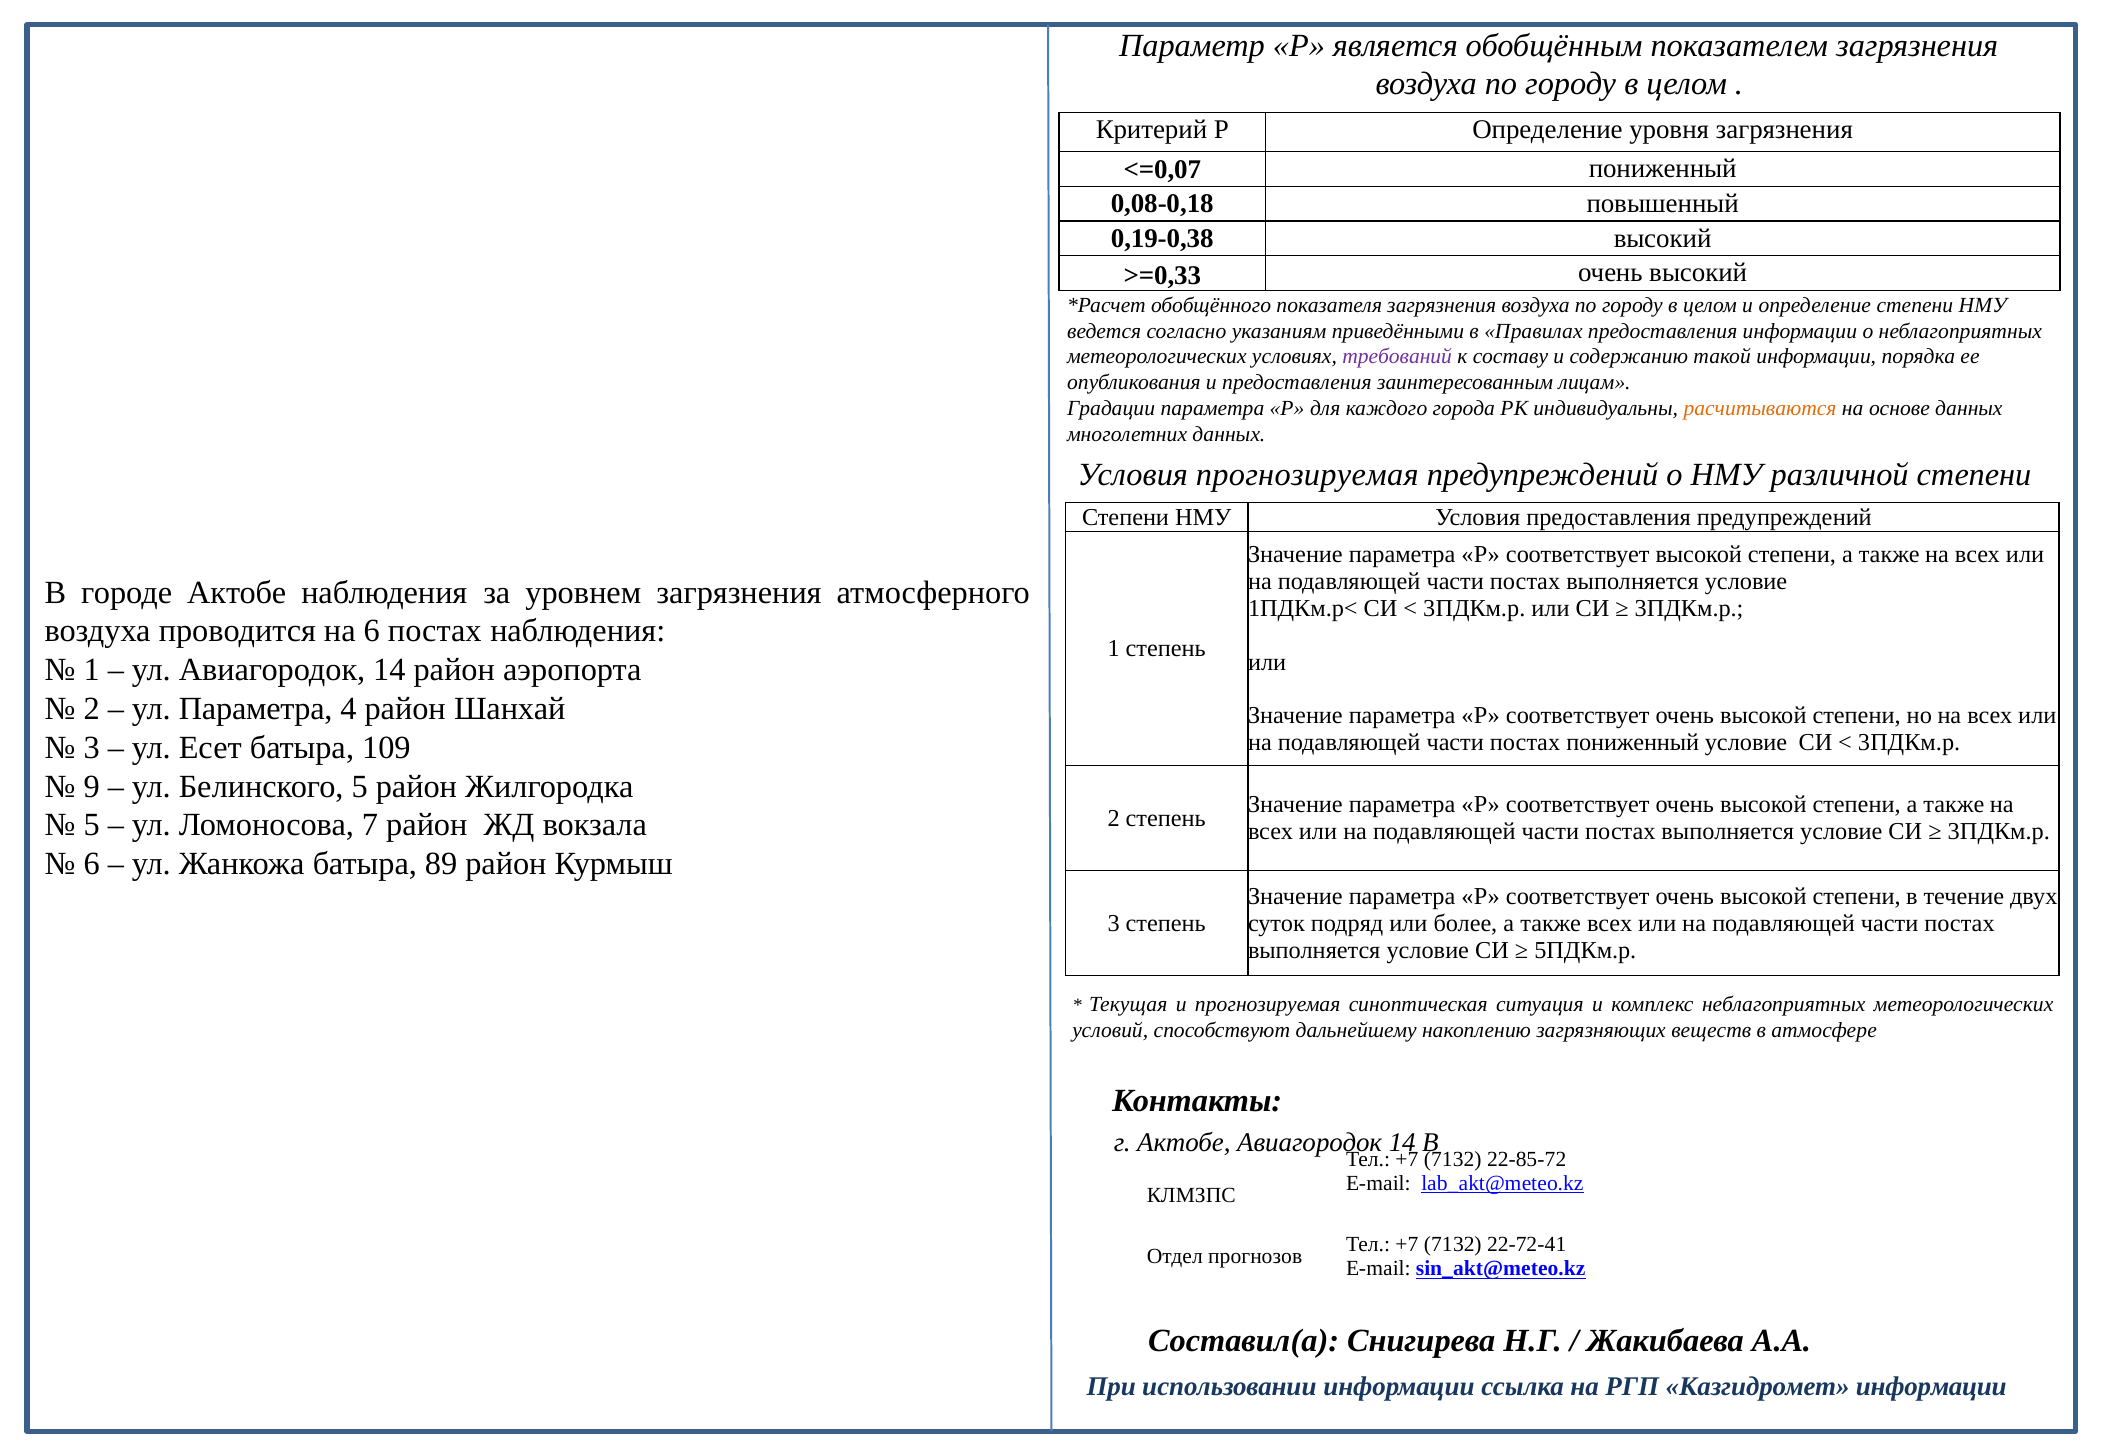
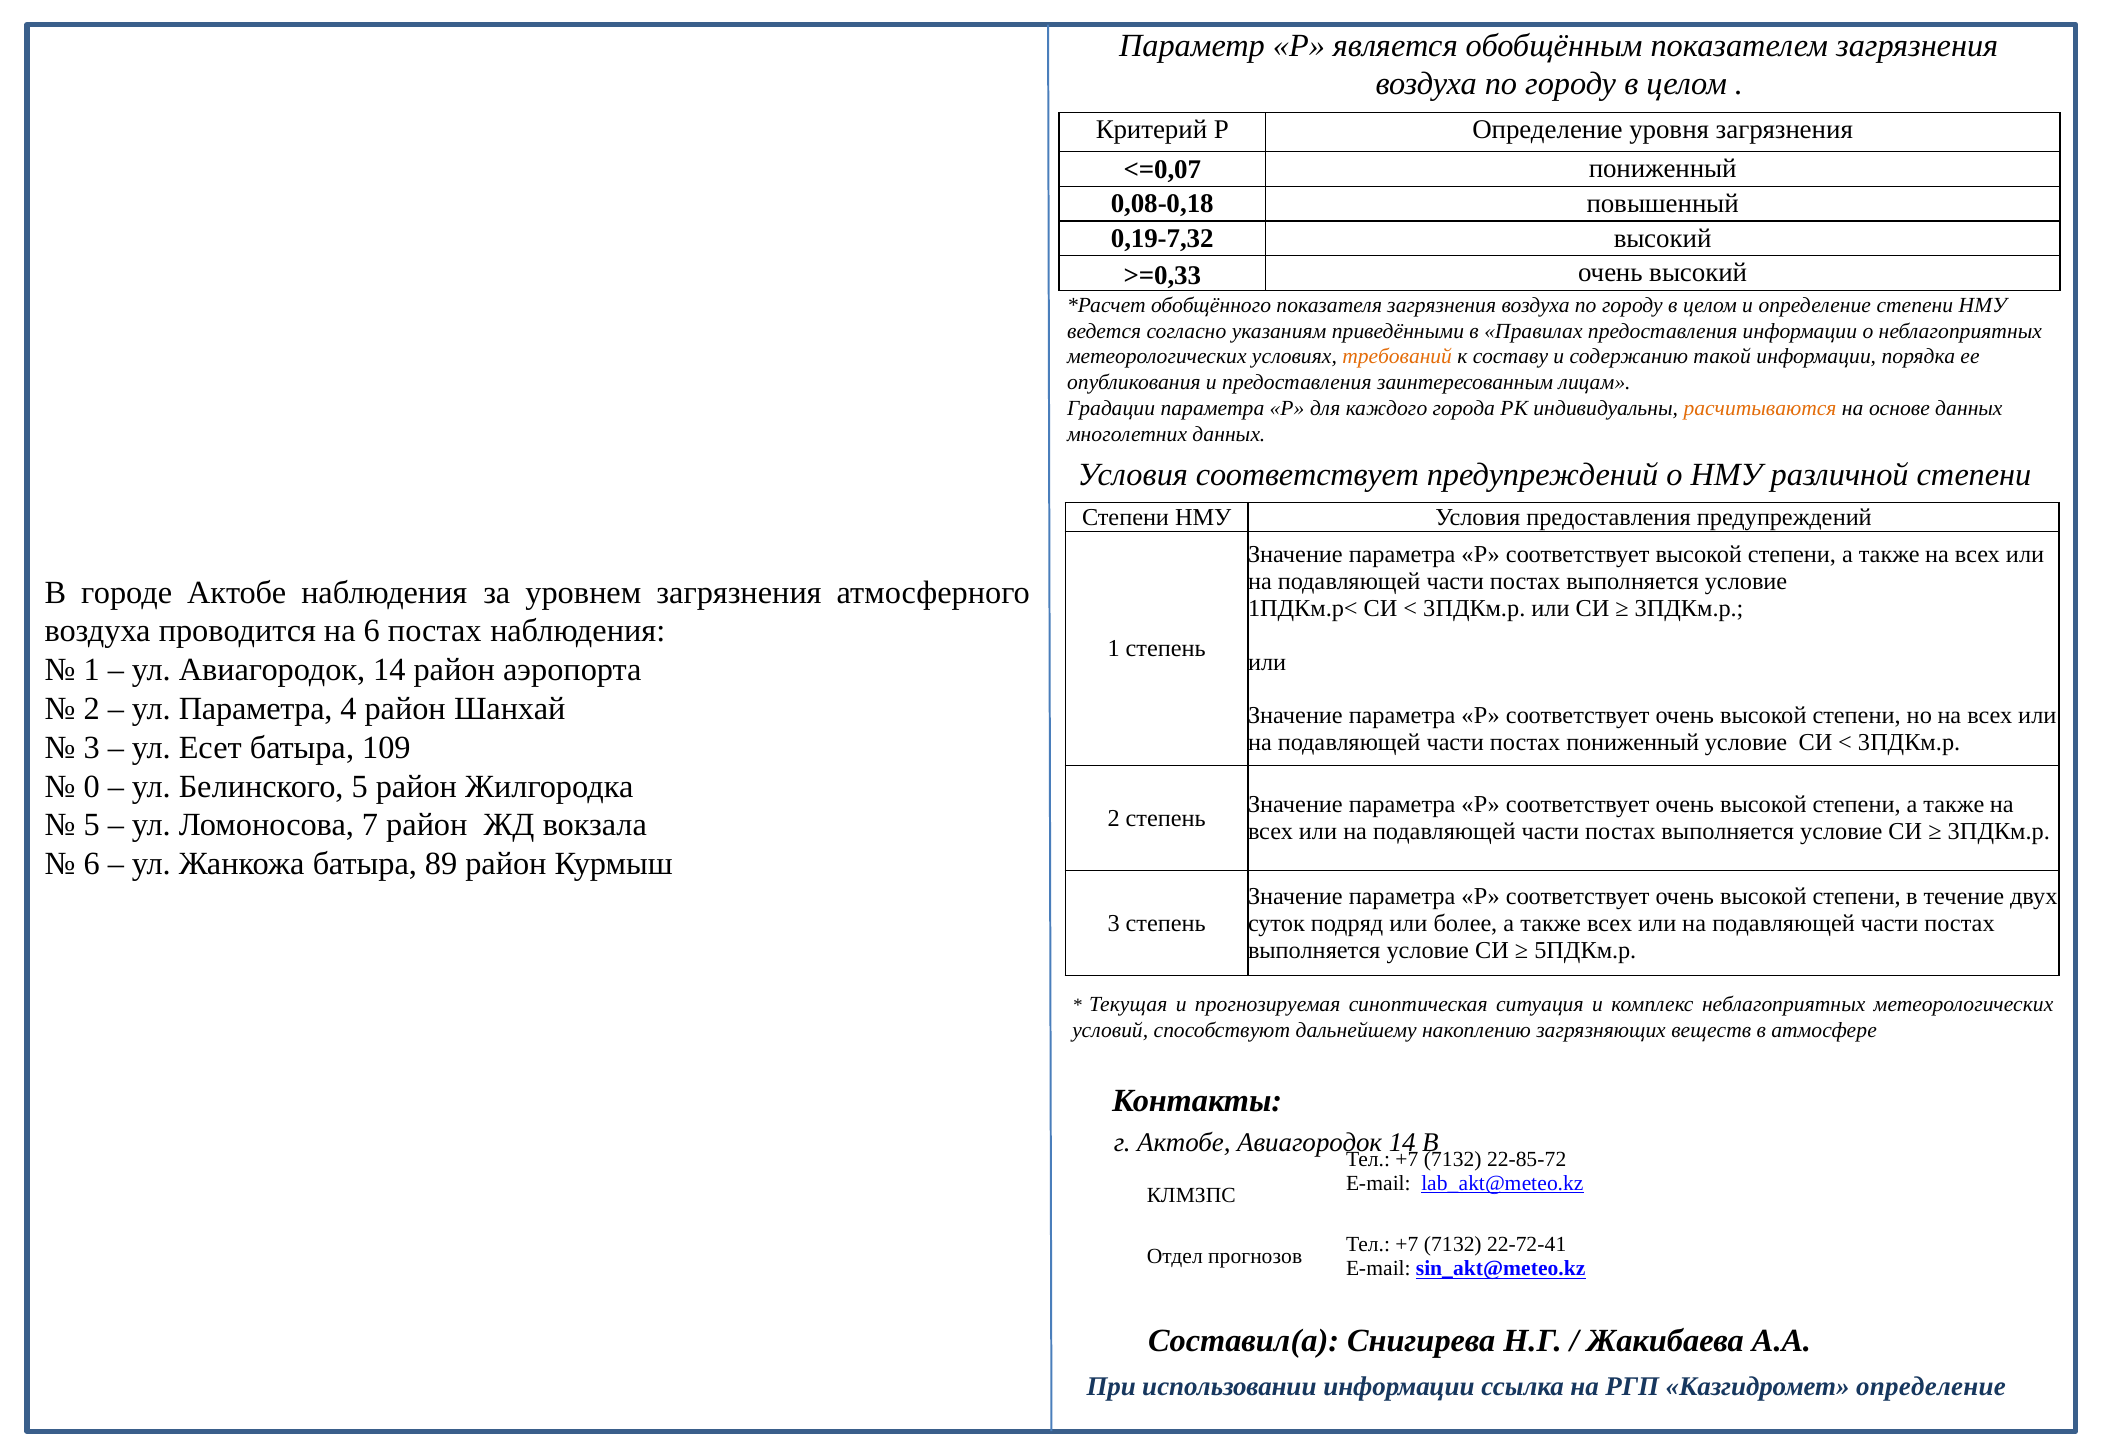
0,19-0,38: 0,19-0,38 -> 0,19-7,32 (1162, 238)
требований colour: purple -> orange (1397, 357)
Условия прогнозируемая: прогнозируемая -> соответствует (1307, 475)
9: 9 -> 0 (92, 786)
Казгидромет информации: информации -> определение (1931, 1386)
